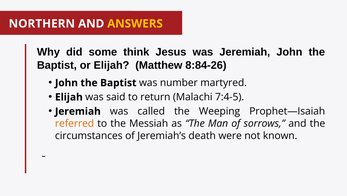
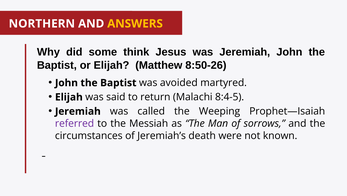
8:84-26: 8:84-26 -> 8:50-26 (206, 65)
number: number -> avoided (179, 83)
7:4-5: 7:4-5 -> 8:4-5 (230, 97)
referred colour: orange -> purple (75, 123)
